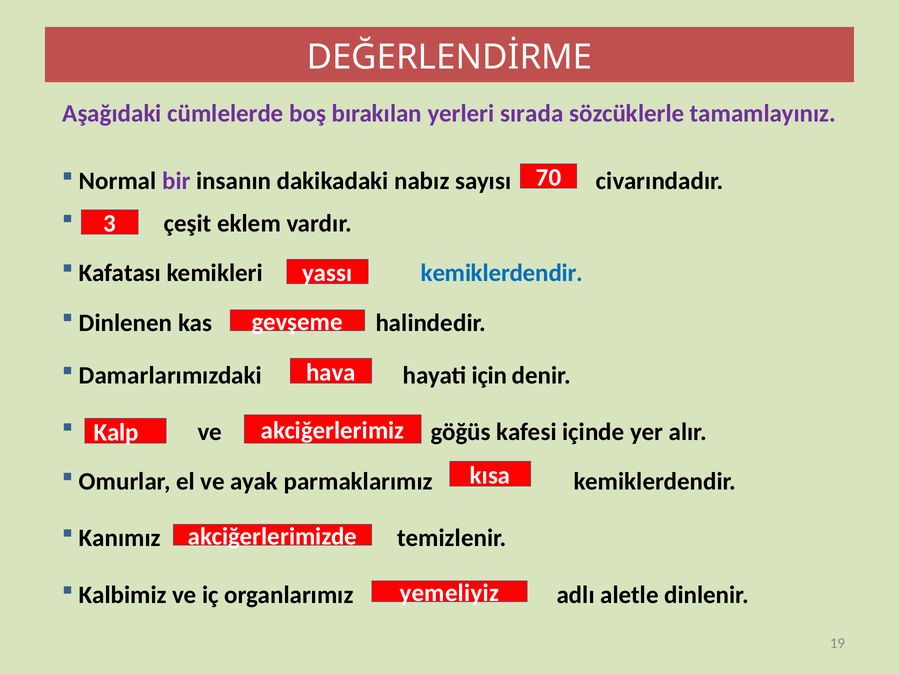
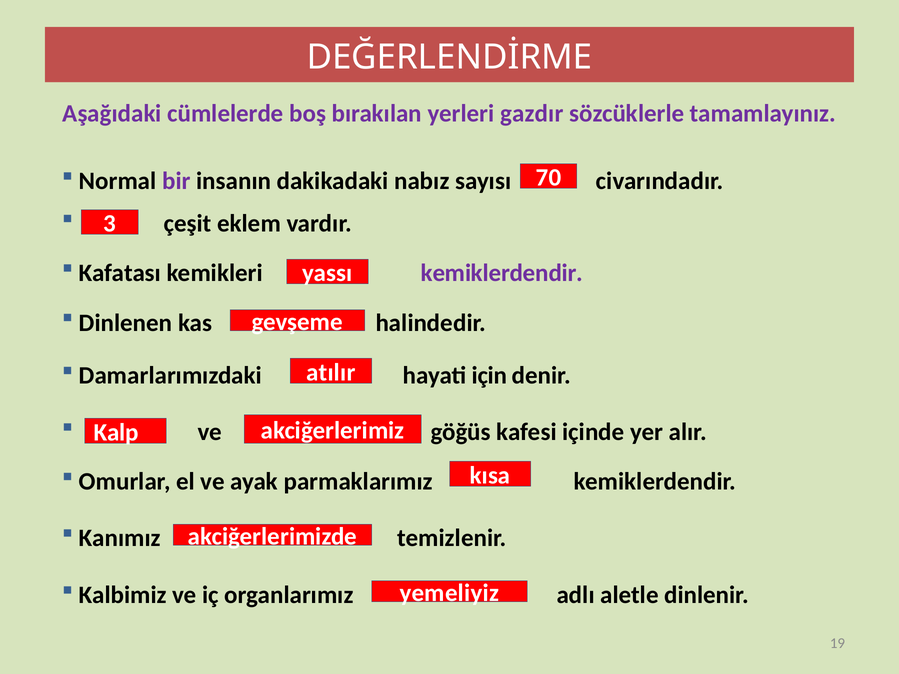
sırada: sırada -> gazdır (532, 114)
kemiklerdendir colour: blue -> purple (502, 273)
hava: hava -> atılır (331, 372)
